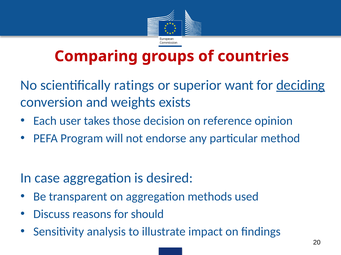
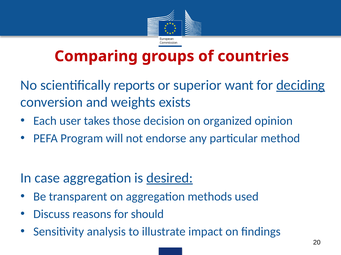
ratings: ratings -> reports (134, 85)
reference: reference -> organized (228, 121)
desired underline: none -> present (170, 178)
